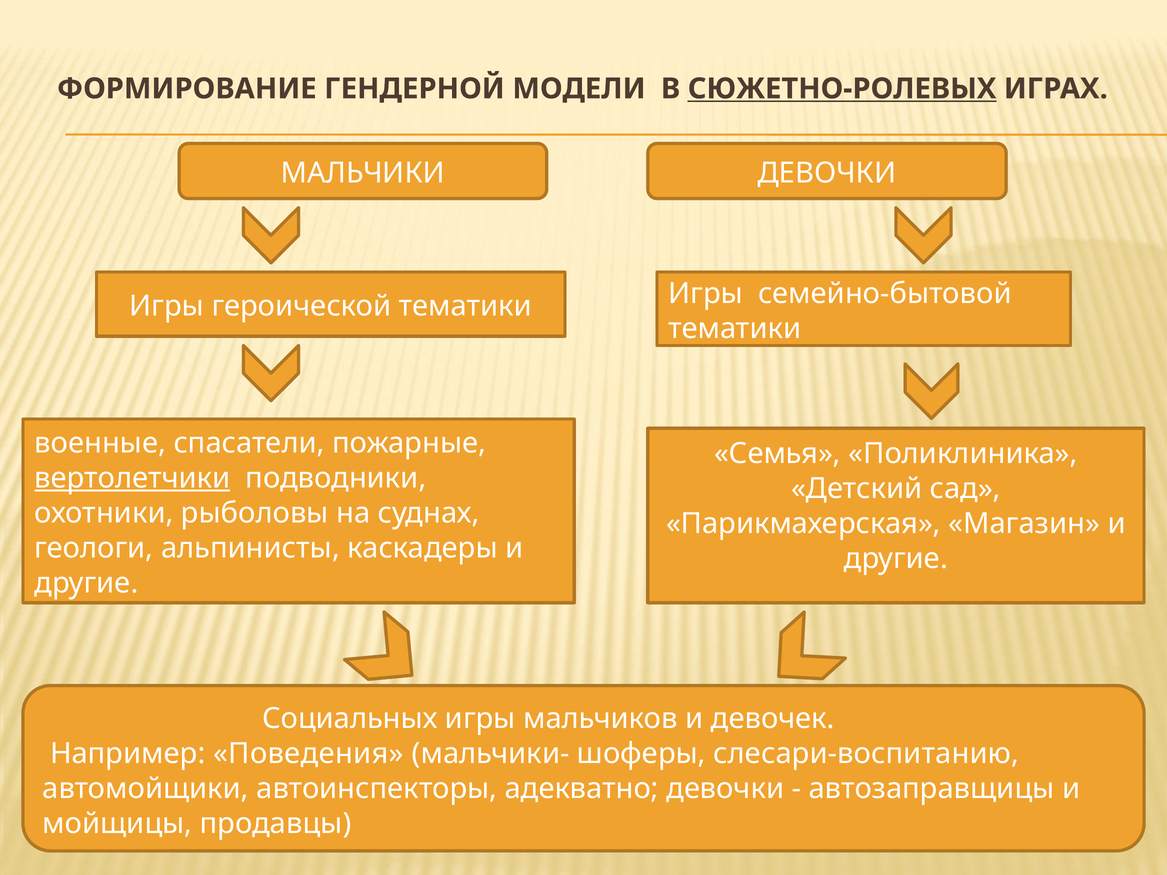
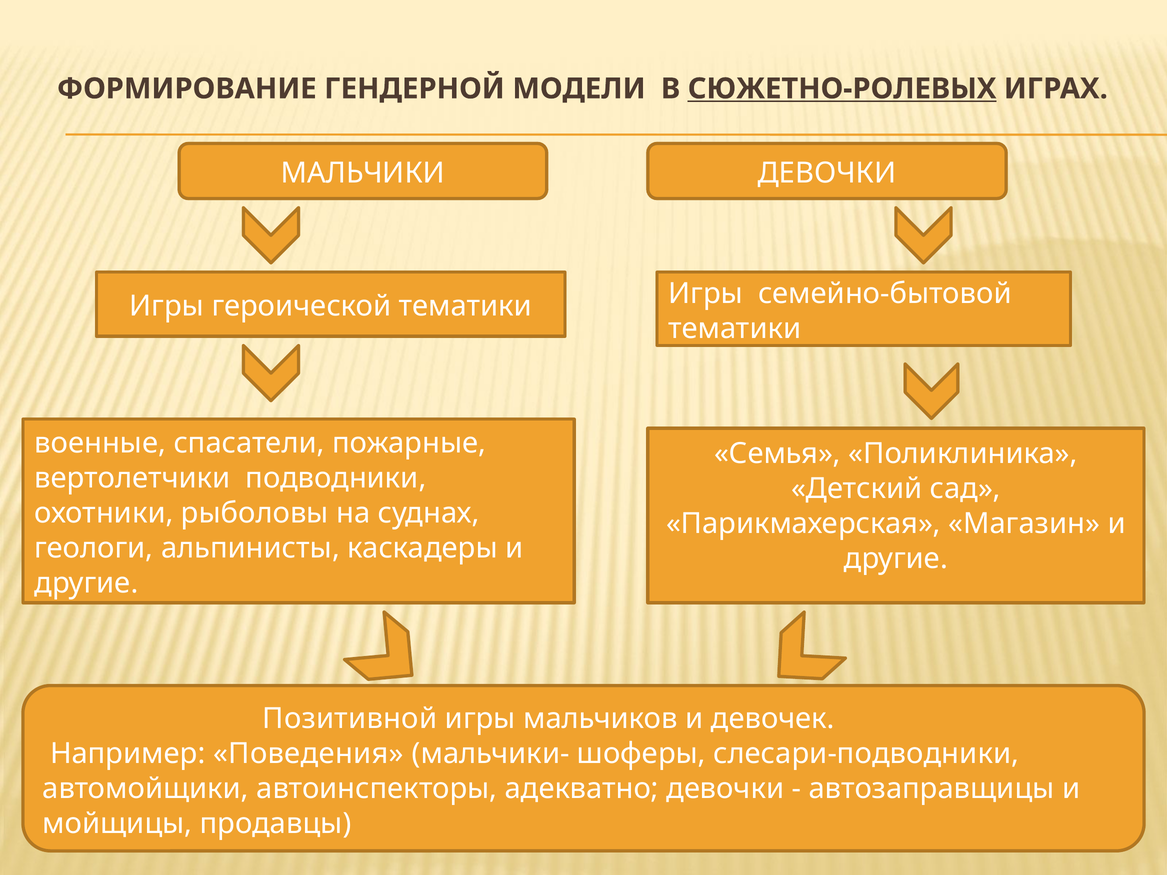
вертолетчики underline: present -> none (132, 478)
Социальных: Социальных -> Позитивной (350, 719)
слесари-воспитанию: слесари-воспитанию -> слесари-подводники (866, 754)
